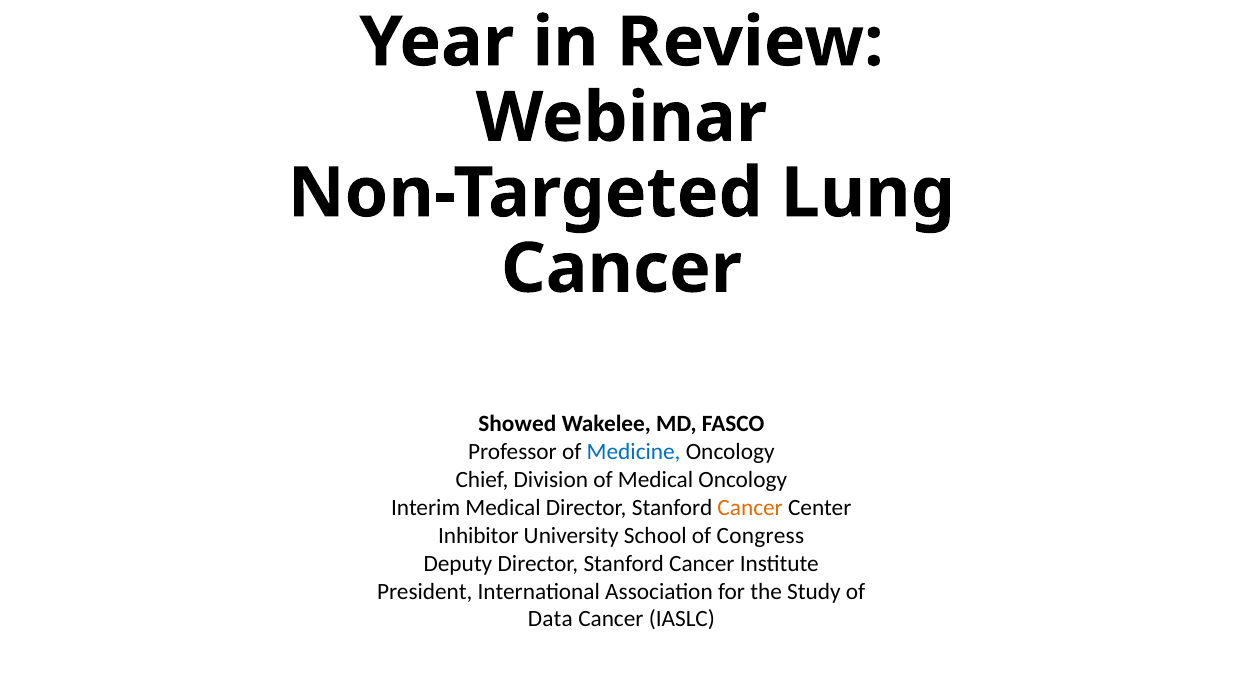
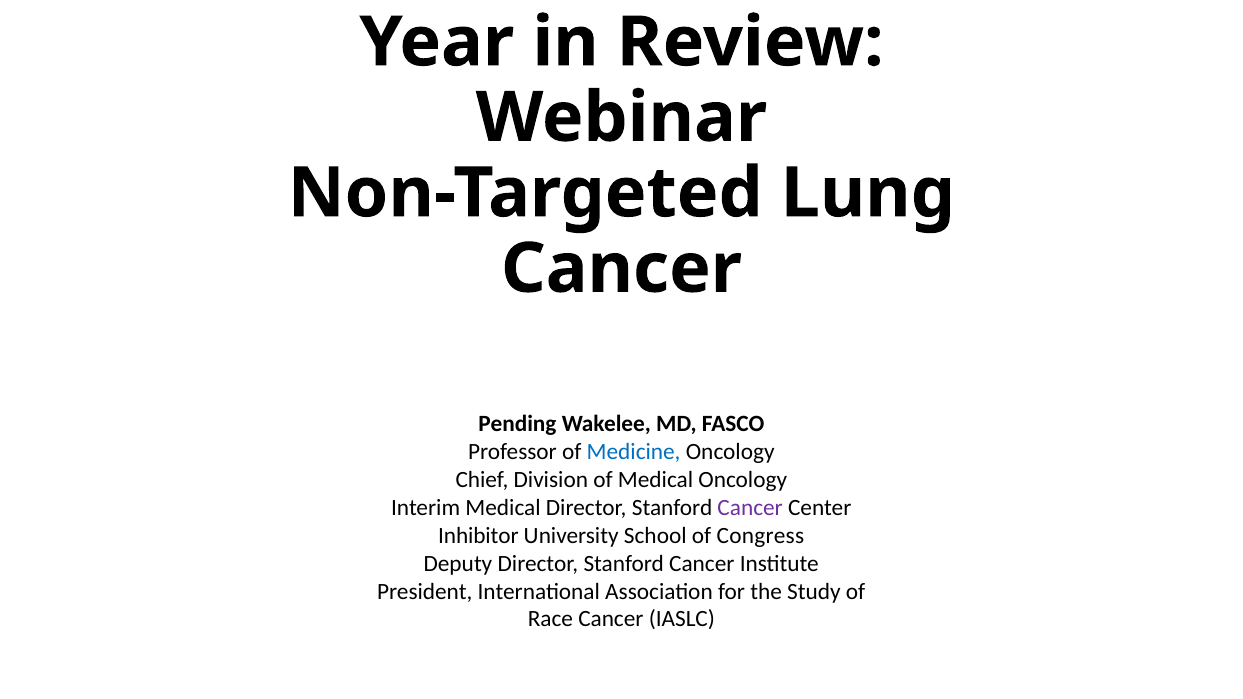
Showed: Showed -> Pending (517, 424)
Cancer colour: orange -> purple (750, 508)
Data: Data -> Race (550, 619)
